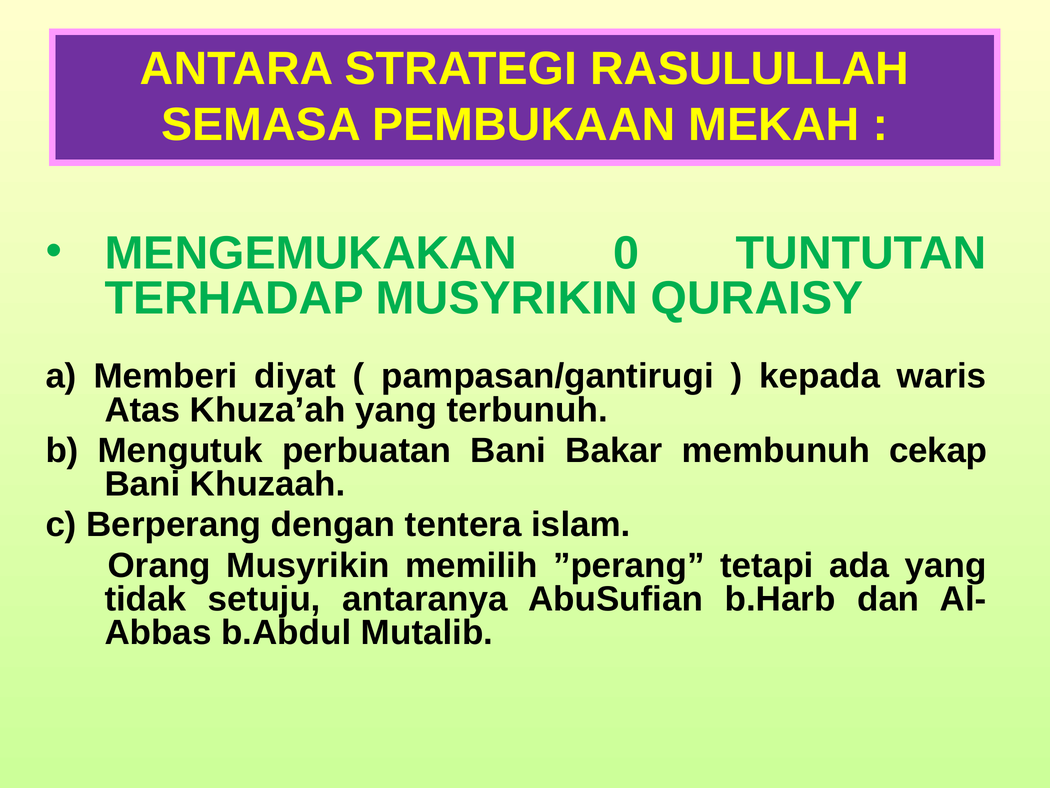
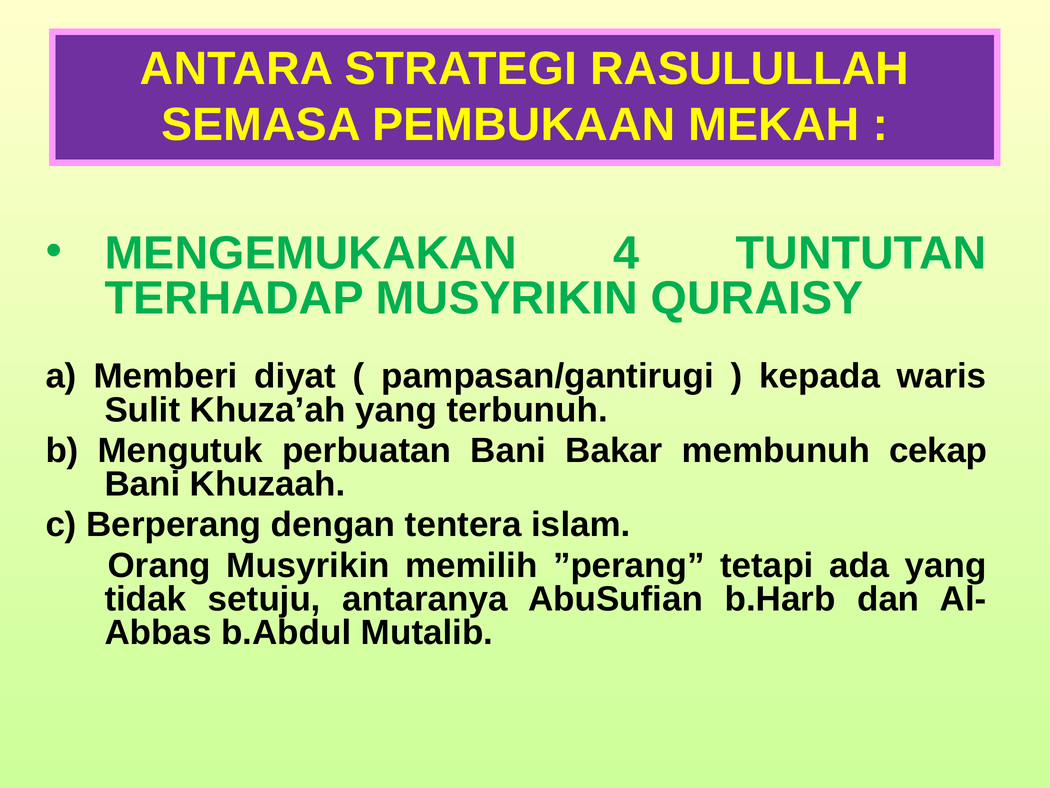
0: 0 -> 4 (626, 253)
Atas: Atas -> Sulit (142, 410)
